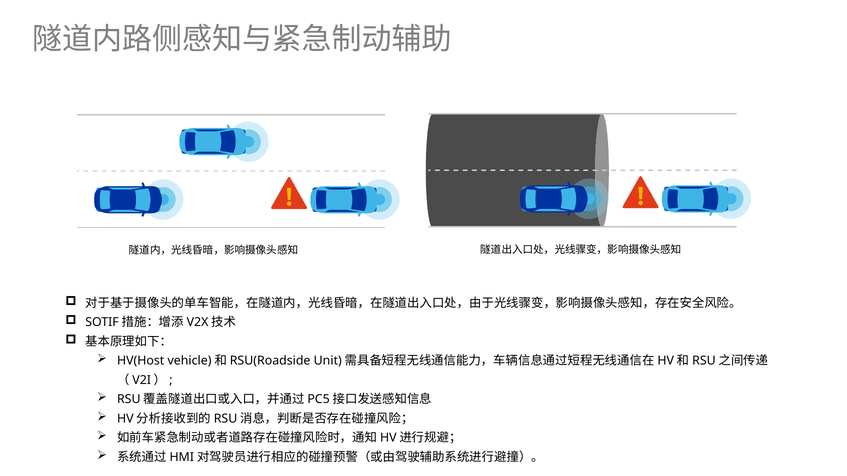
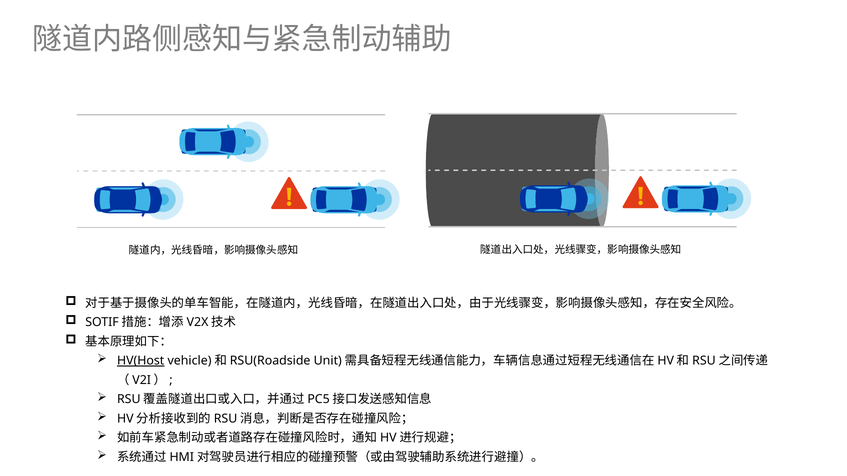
HV(Host underline: none -> present (141, 361)
